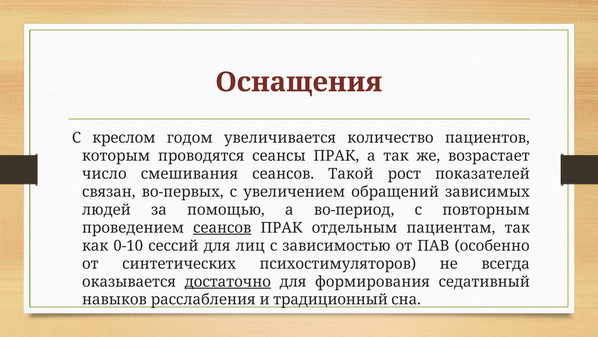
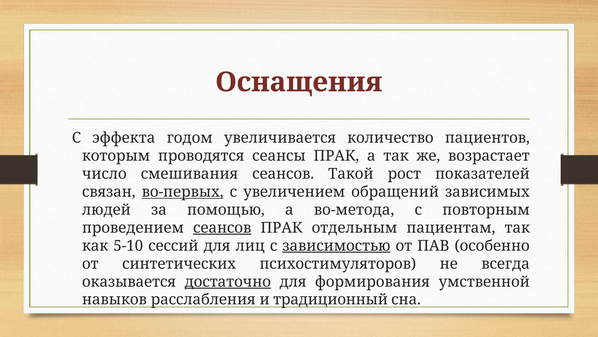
креслом: креслом -> эффекта (124, 138)
во-первых underline: none -> present (183, 192)
во-период: во-период -> во-метода (354, 209)
0-10: 0-10 -> 5-10 (128, 245)
зависимостью underline: none -> present (336, 245)
седативный: седативный -> умственной (484, 281)
